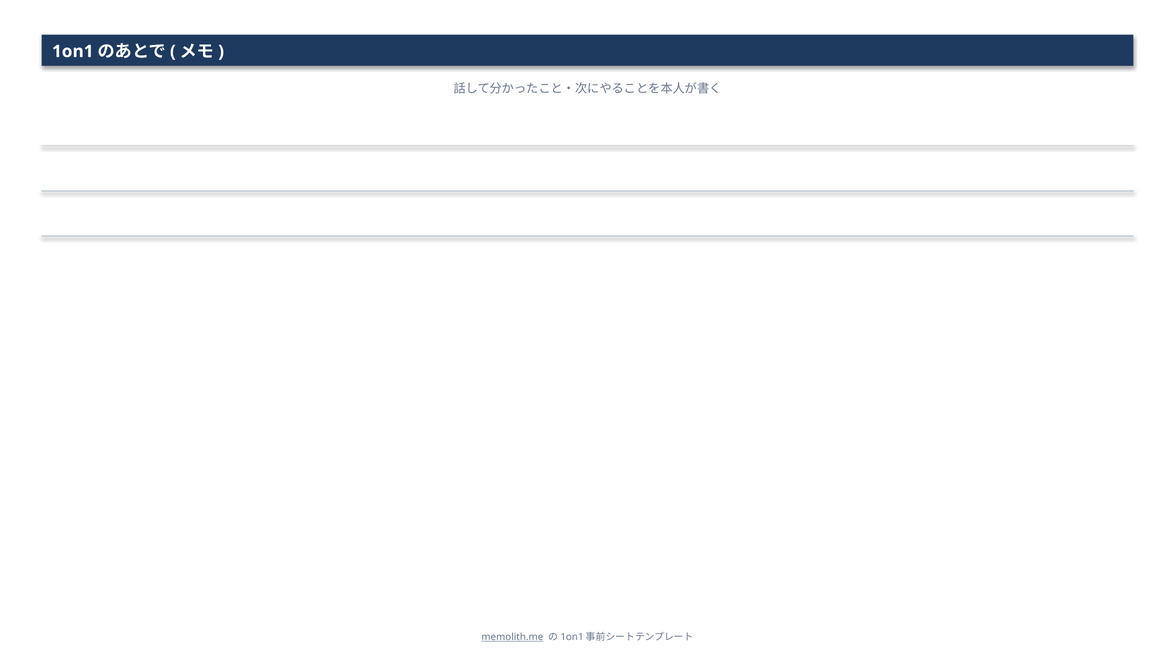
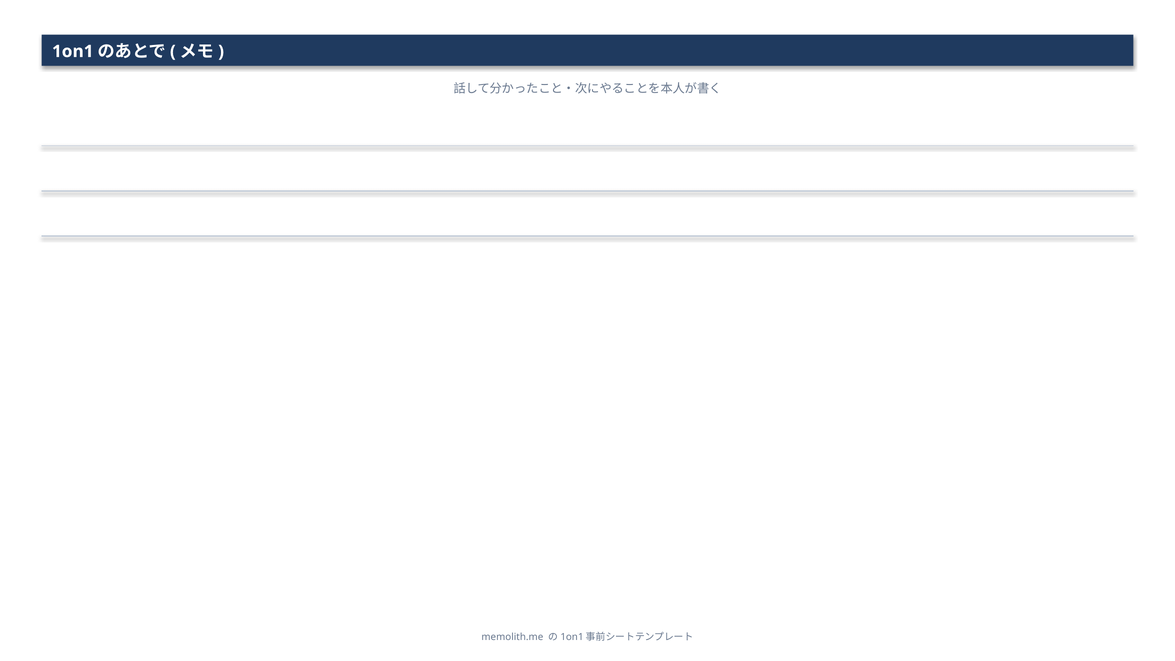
memolith.me underline: present -> none (512, 637)
